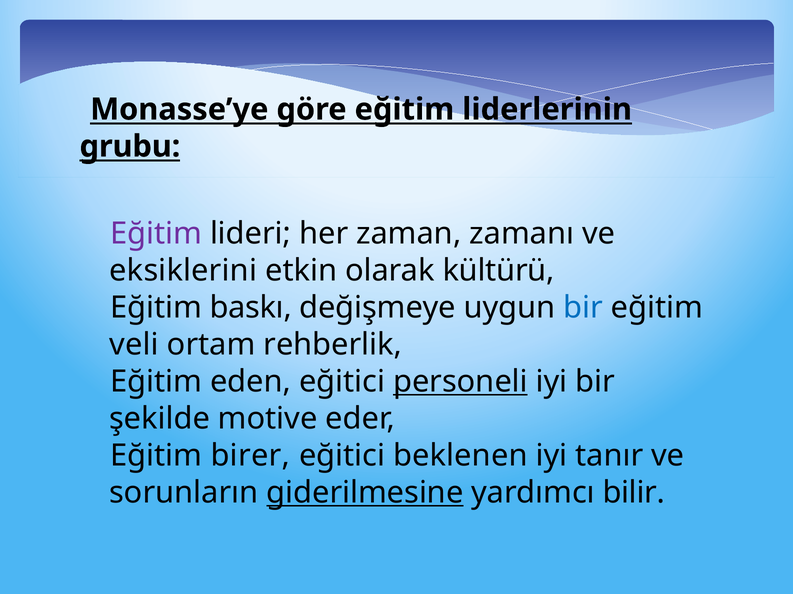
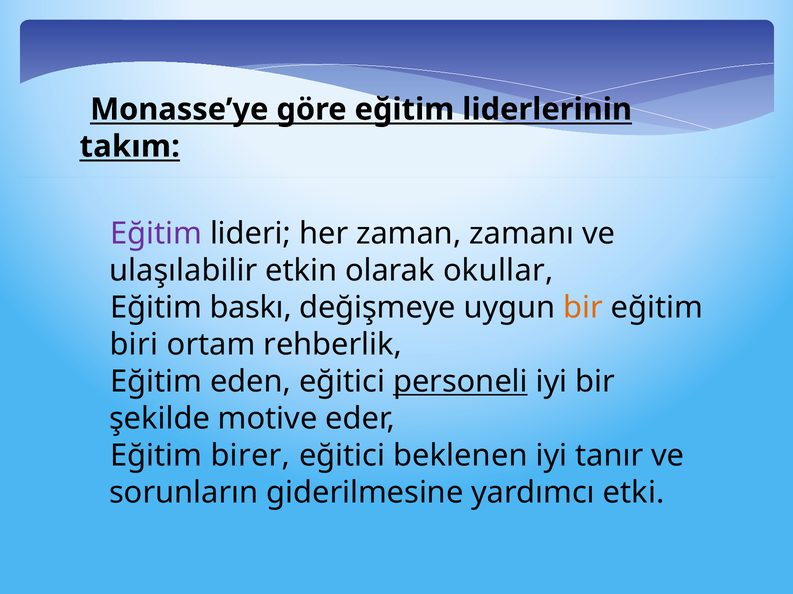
grubu: grubu -> takım (130, 147)
eksiklerini: eksiklerini -> ulaşılabilir (183, 271)
kültürü: kültürü -> okullar (498, 271)
bir colour: blue -> orange (583, 308)
veli: veli -> biri (134, 345)
giderilmesine underline: present -> none (365, 493)
bilir: bilir -> etki (634, 493)
